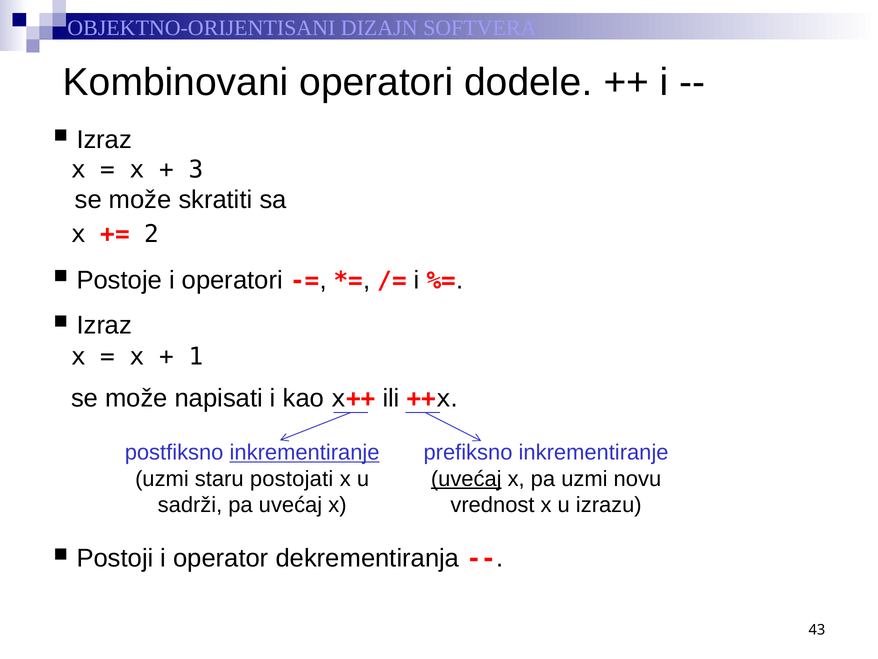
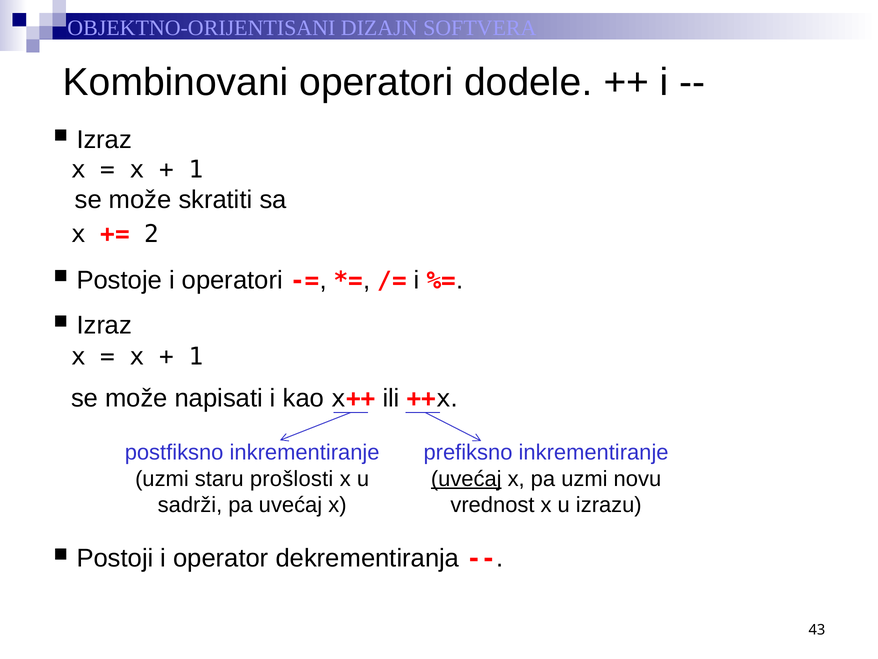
3: 3 -> 1 (196, 169)
inkrementiranje underline: present -> none (305, 452)
postojati: postojati -> prošlosti (292, 479)
